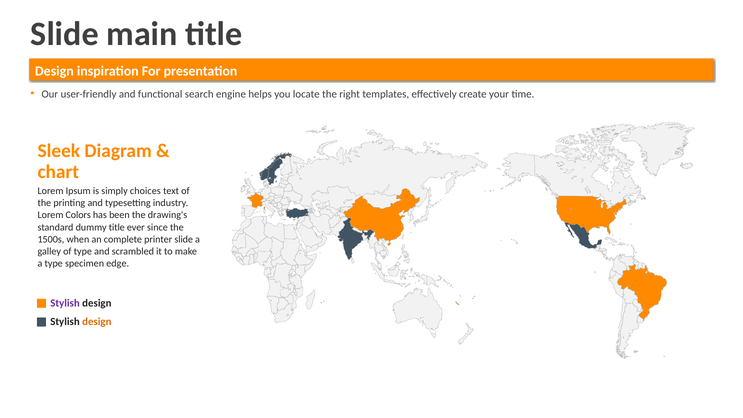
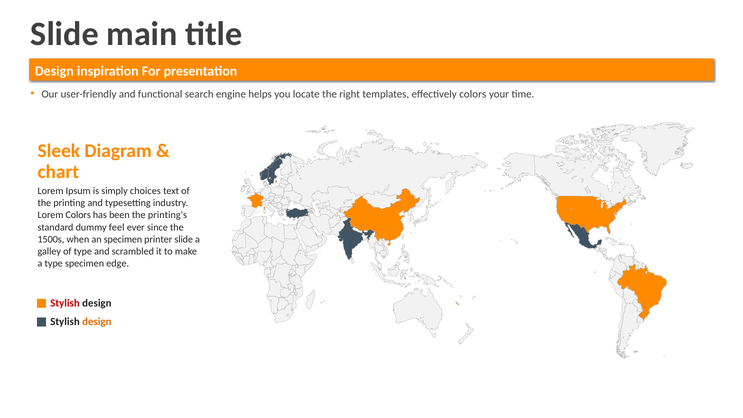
effectively create: create -> colors (473, 94)
drawing's: drawing's -> printing's (167, 215)
dummy title: title -> feel (117, 227)
an complete: complete -> specimen (123, 239)
Stylish colour: purple -> red (65, 303)
